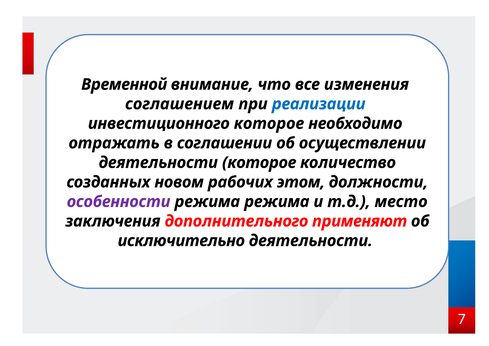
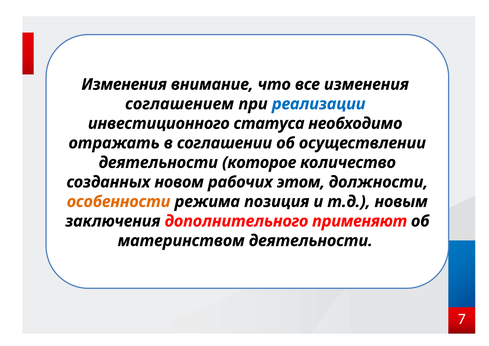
Временной: Временной -> Изменения (124, 84)
инвестиционного которое: которое -> статуса (269, 123)
особенности colour: purple -> orange (119, 202)
режима режима: режима -> позиция (277, 202)
место: место -> новым (401, 202)
исключительно: исключительно -> материнством (181, 241)
